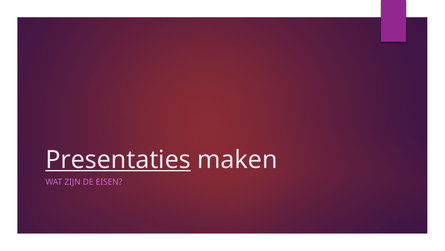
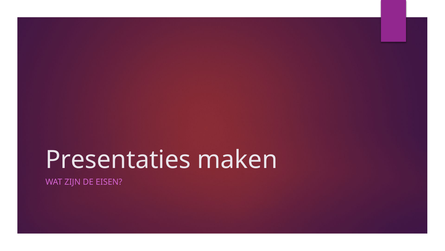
Presentaties underline: present -> none (118, 159)
